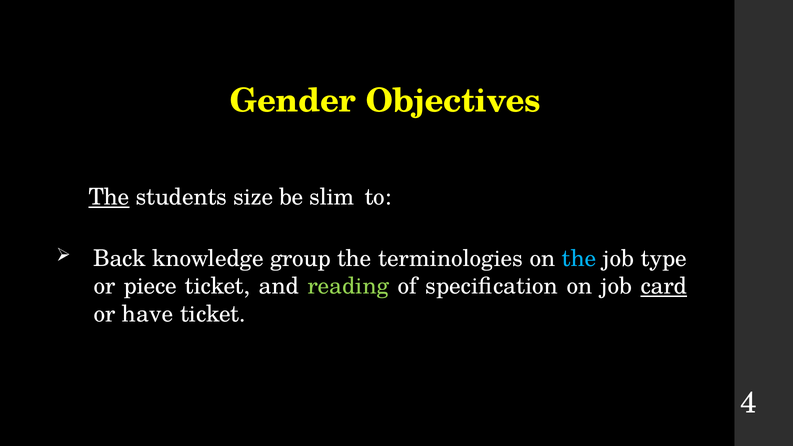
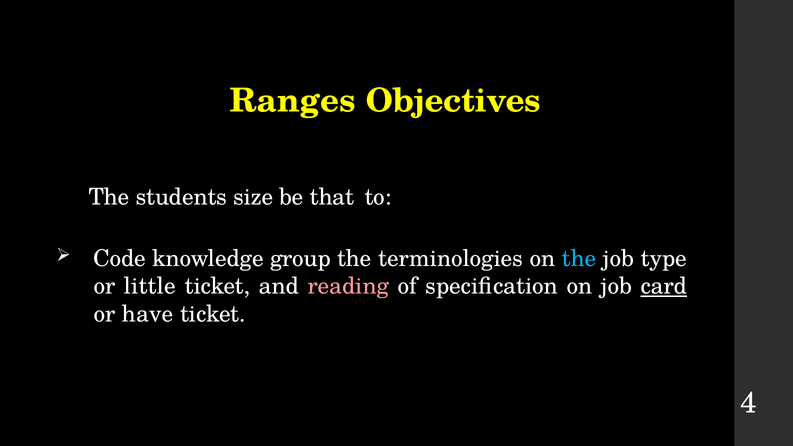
Gender: Gender -> Ranges (293, 101)
The underline: present -> none (109, 197)
slim: slim -> that (332, 197)
Back: Back -> Code (120, 258)
piece: piece -> little (150, 286)
reading colour: light green -> pink (348, 286)
